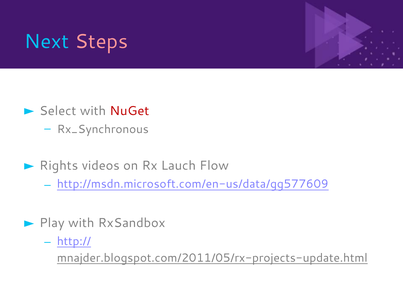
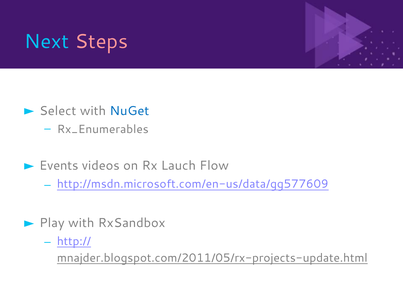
NuGet colour: red -> blue (129, 111)
Rx_Synchronous: Rx_Synchronous -> Rx_Enumerables (103, 129)
Rights: Rights -> Events (59, 166)
